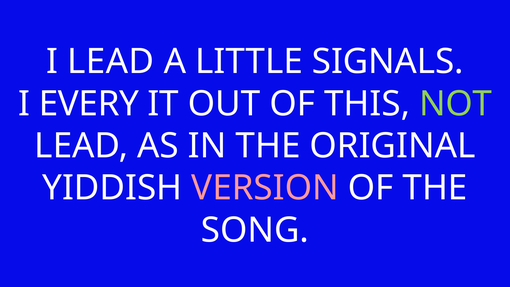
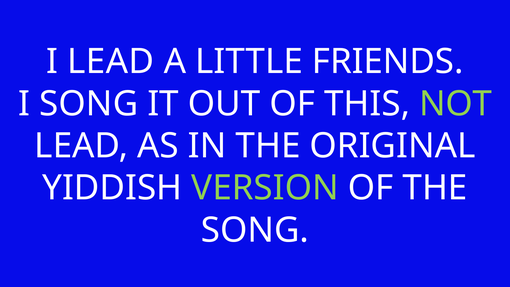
SIGNALS: SIGNALS -> FRIENDS (388, 62)
I EVERY: EVERY -> SONG (89, 104)
VERSION colour: pink -> light green (265, 188)
